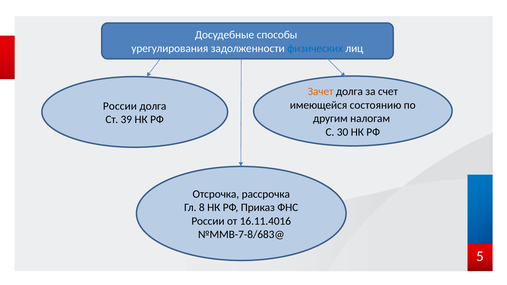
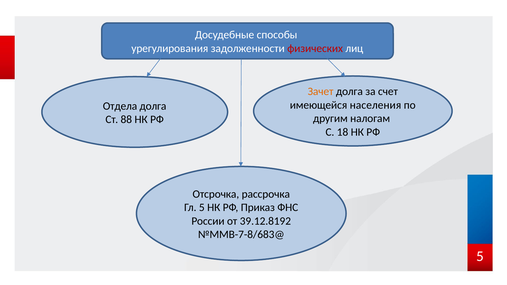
физических colour: blue -> red (315, 48)
состоянию: состоянию -> населения (375, 105)
России: России -> Отдела (120, 106)
39: 39 -> 88 (126, 120)
30: 30 -> 18 (343, 132)
Гл 8: 8 -> 5 (202, 208)
16.11.4016: 16.11.4016 -> 39.12.8192 (265, 221)
